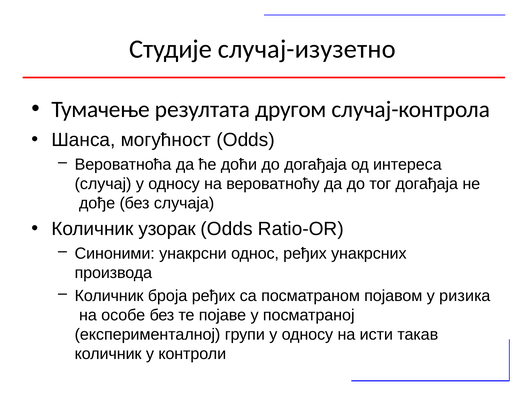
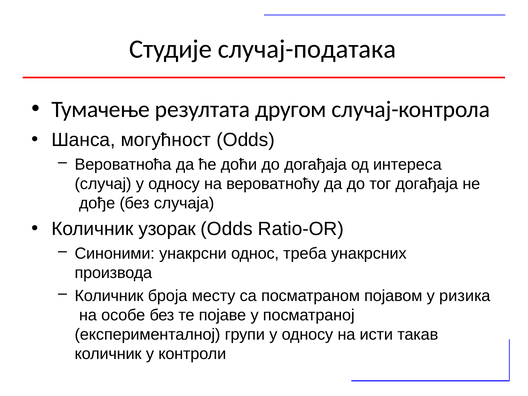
случај-изузетно: случај-изузетно -> случај-података (307, 49)
однос ређих: ређих -> треба (305, 254)
броја ређих: ређих -> месту (214, 296)
